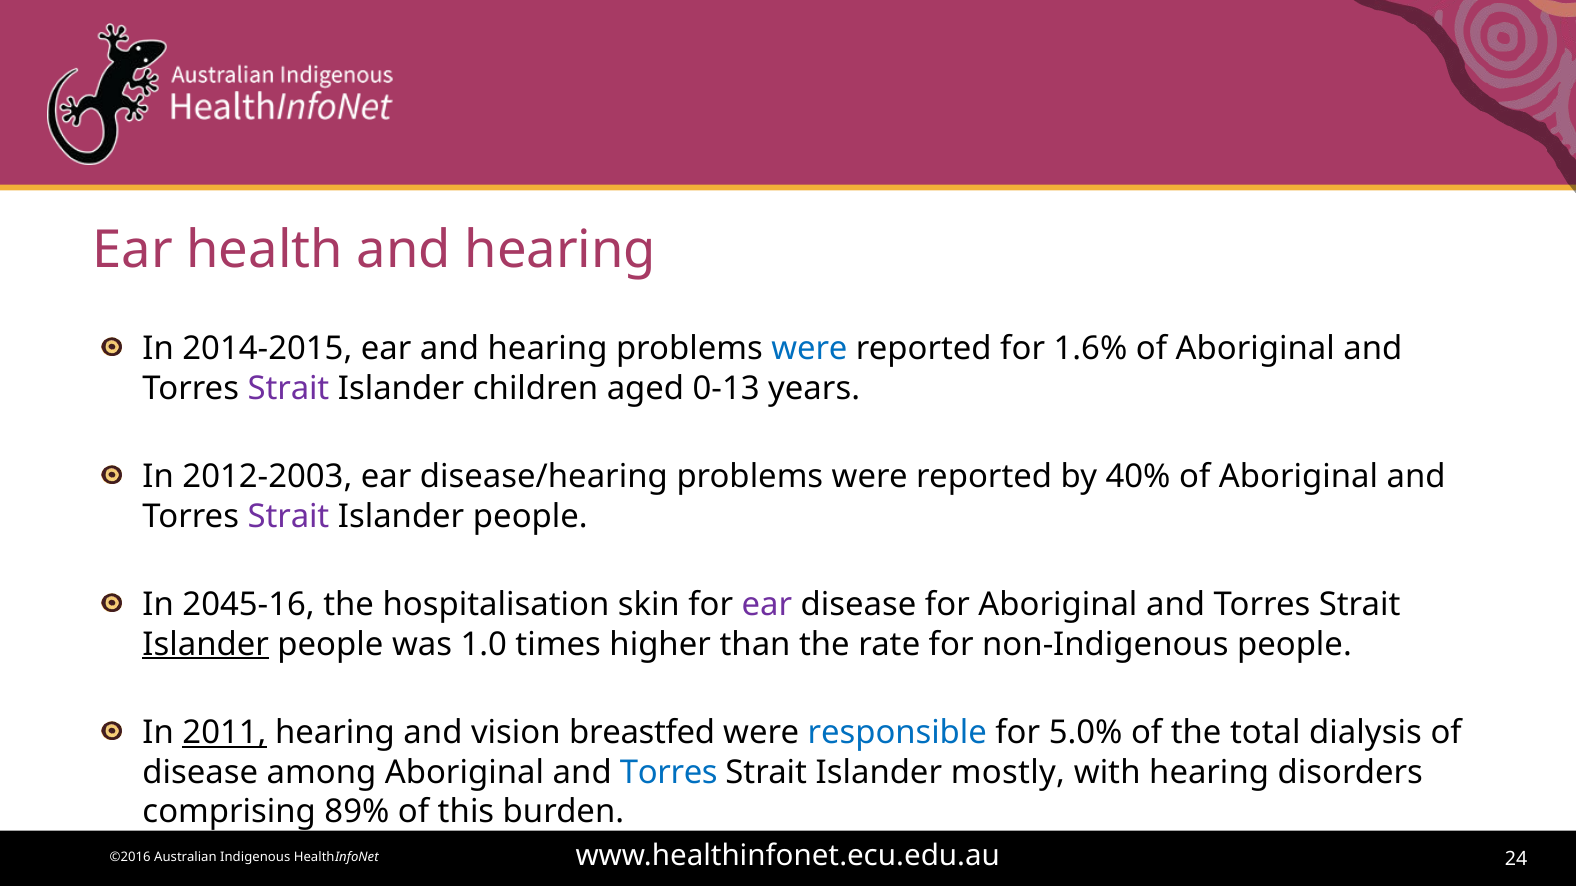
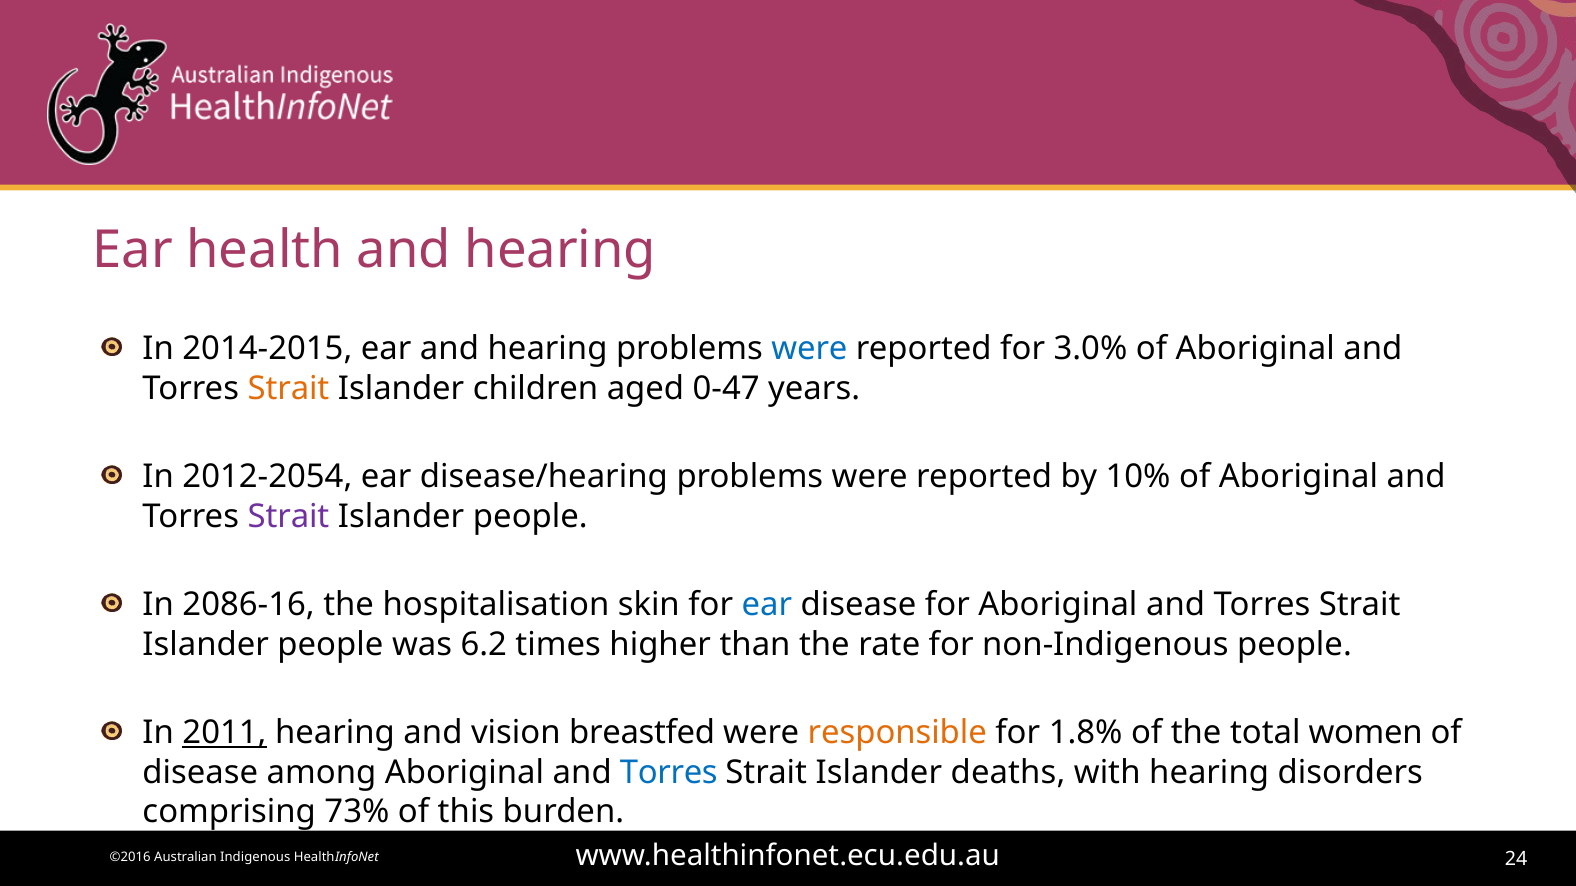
1.6%: 1.6% -> 3.0% (1090, 349)
Strait colour: purple -> orange (289, 388)
0-13: 0-13 -> 0-47 (726, 388)
2012-2003: 2012-2003 -> 2012-2054 (267, 477)
40%: 40% -> 10% (1138, 477)
2045-16: 2045-16 -> 2086-16 (249, 605)
ear colour: purple -> blue (767, 605)
Islander underline: present -> none (206, 645)
1.0: 1.0 -> 6.2 (484, 645)
responsible colour: blue -> orange (897, 733)
5.0%: 5.0% -> 1.8% (1086, 733)
dialysis: dialysis -> women (1366, 733)
mostly: mostly -> deaths (1008, 773)
89%: 89% -> 73% (357, 812)
